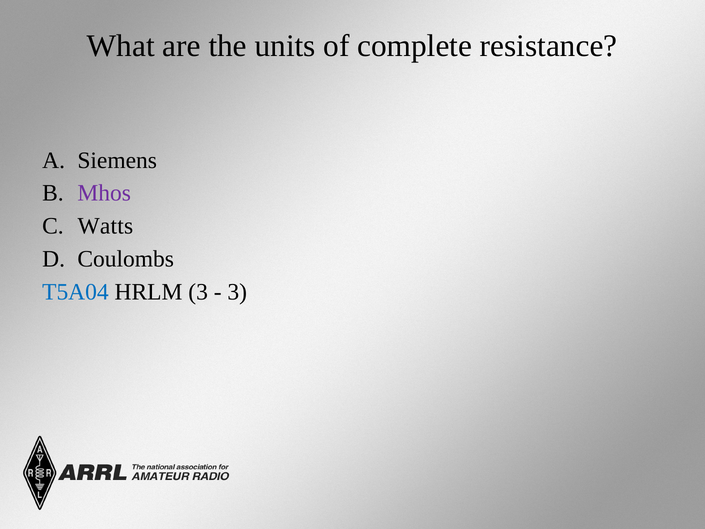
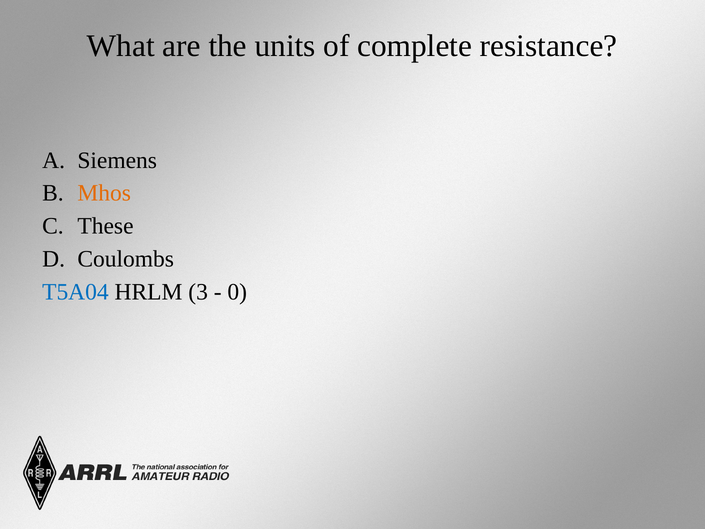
Mhos colour: purple -> orange (104, 193)
Watts: Watts -> These (106, 226)
3: 3 -> 0 (237, 292)
